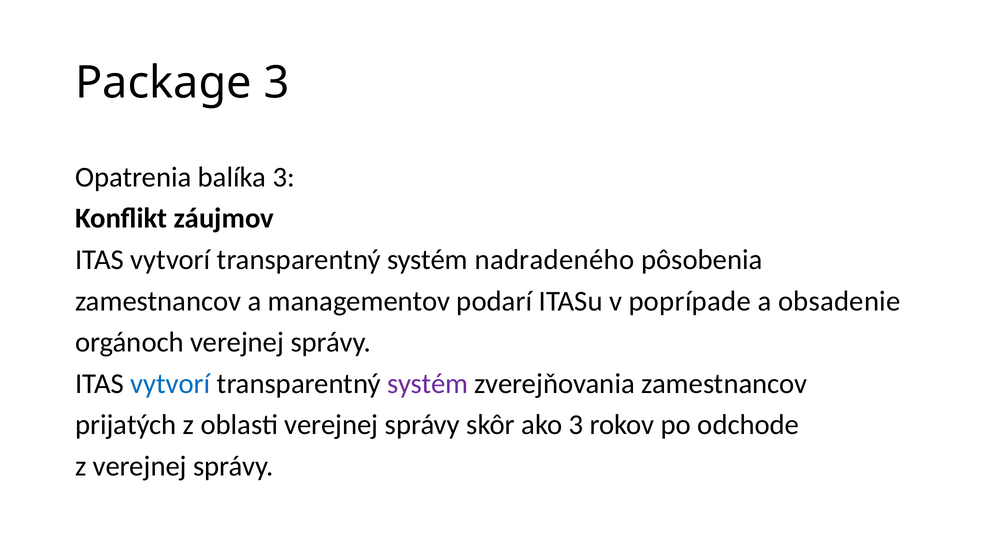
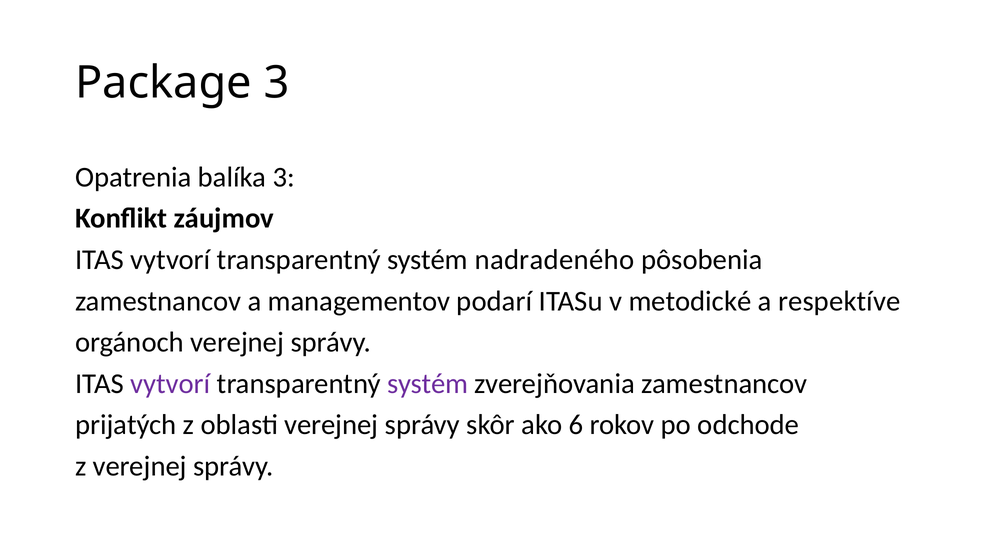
poprípade: poprípade -> metodické (690, 301)
obsadenie: obsadenie -> respektíve (839, 301)
vytvorí colour: blue -> purple (170, 384)
ako 3: 3 -> 6 (576, 425)
